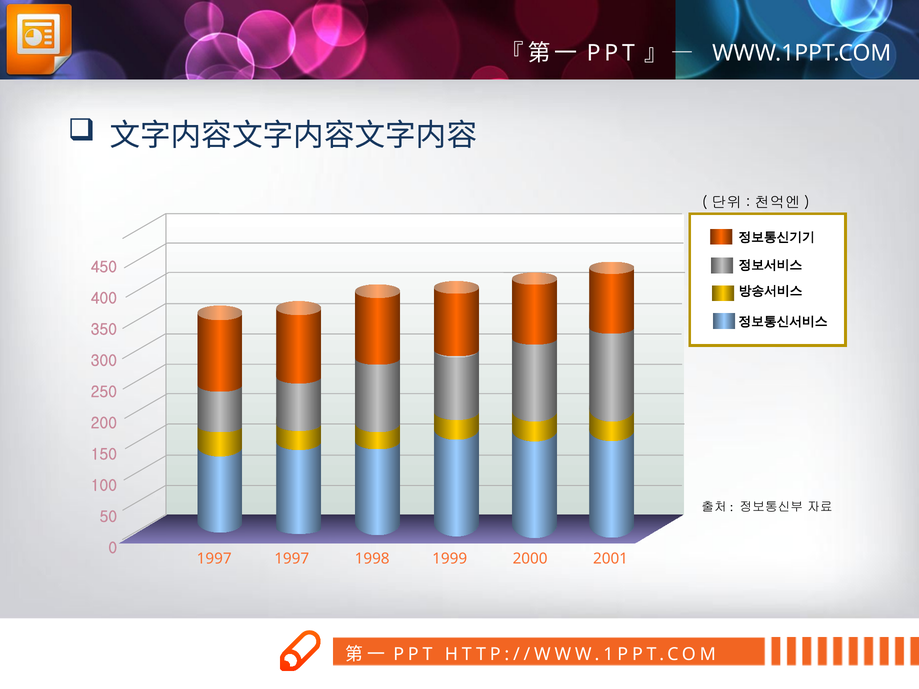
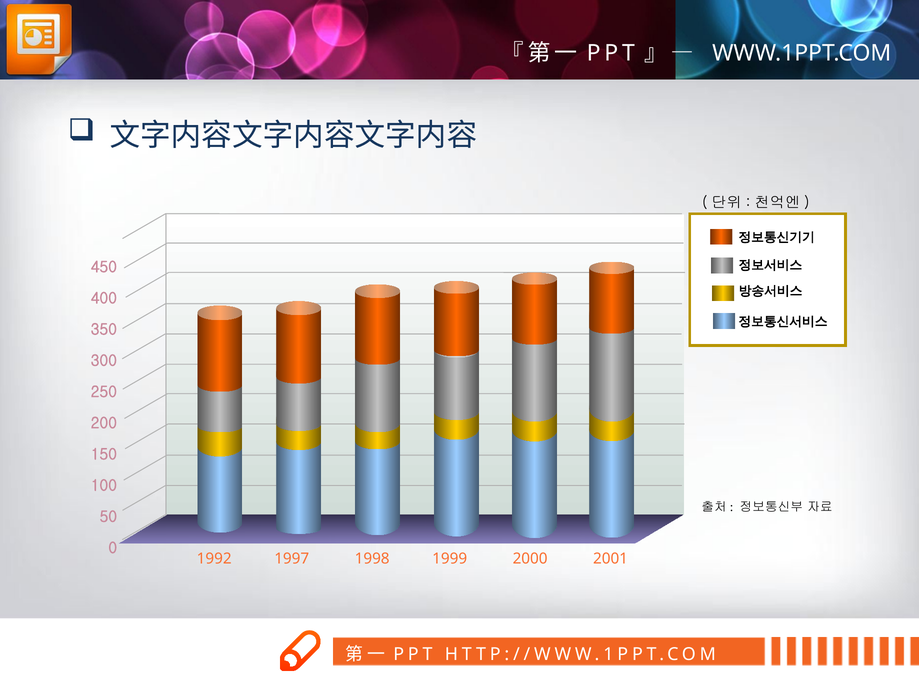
1997: 1997 -> 1992 (214, 559)
